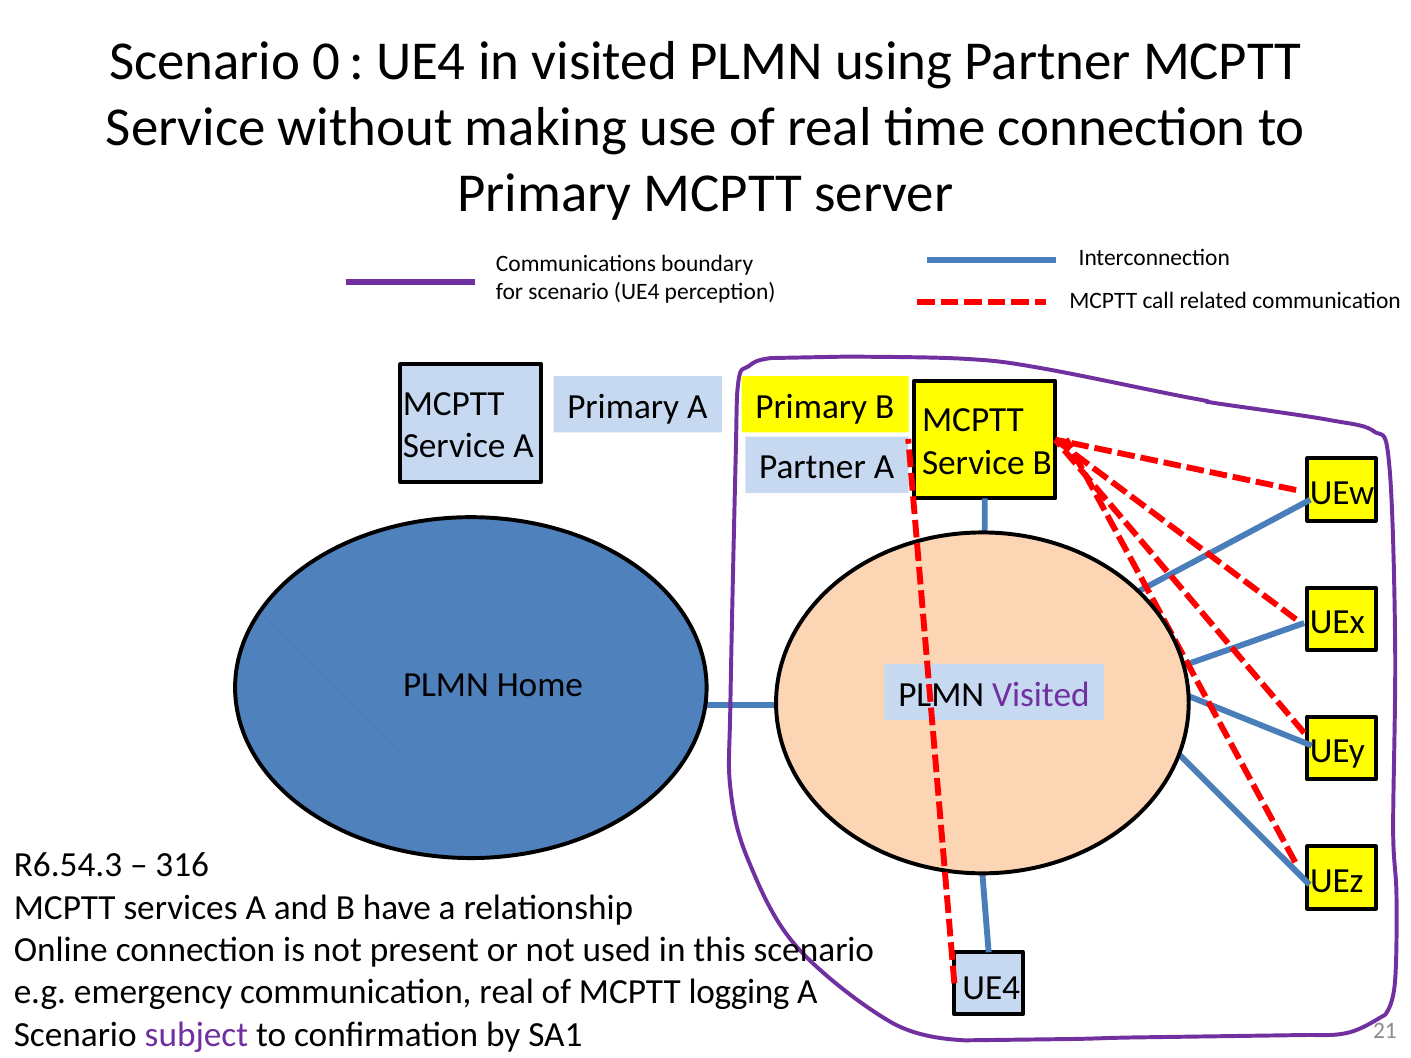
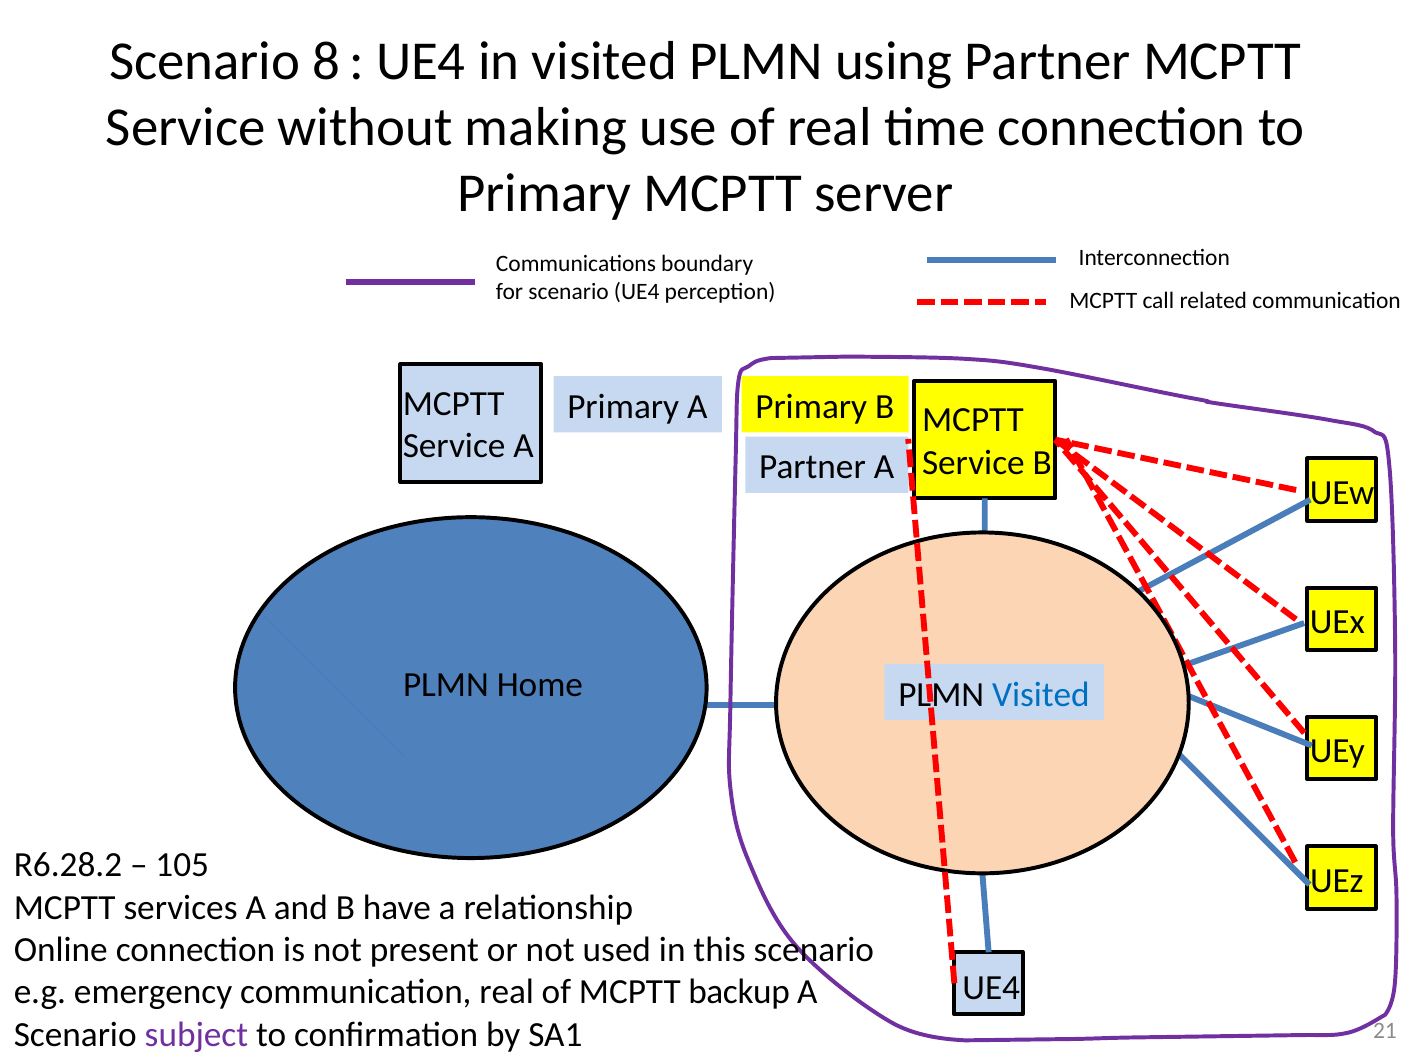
0: 0 -> 8 (326, 61)
Visited colour: purple -> blue (1041, 695)
R6.54.3: R6.54.3 -> R6.28.2 (68, 865)
316: 316 -> 105 (182, 865)
logging: logging -> backup (739, 992)
